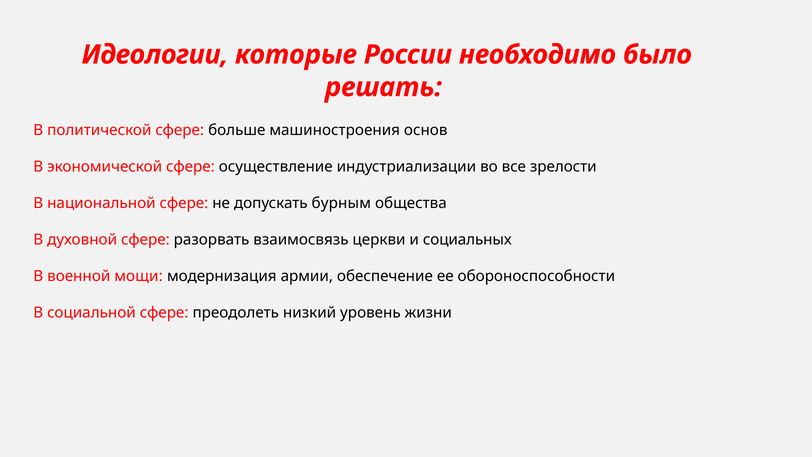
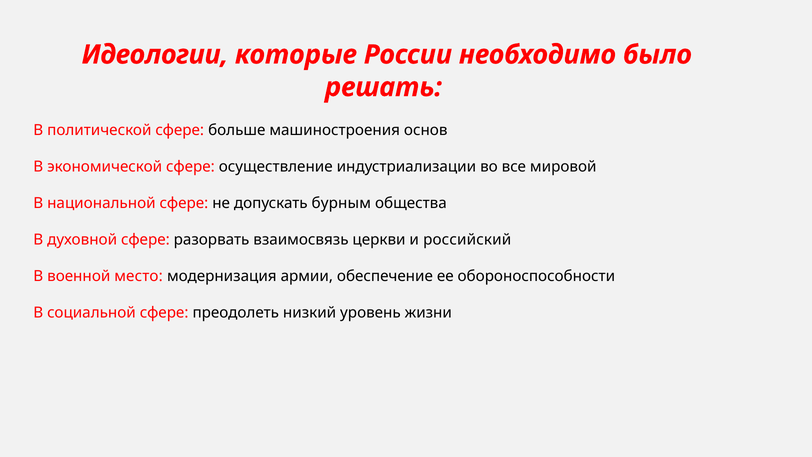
зрелости: зрелости -> мировой (563, 167)
социальных: социальных -> российский (467, 240)
мощи: мощи -> место (139, 276)
